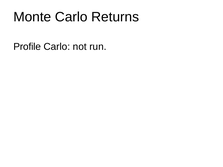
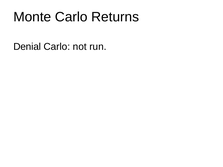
Profile: Profile -> Denial (27, 47)
